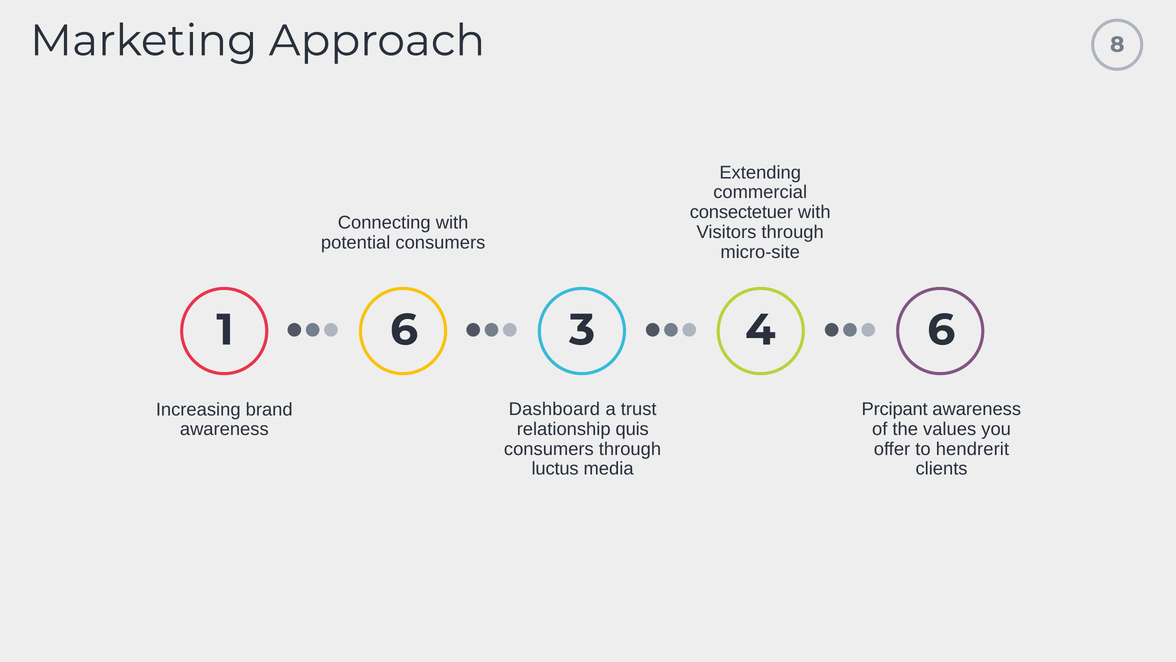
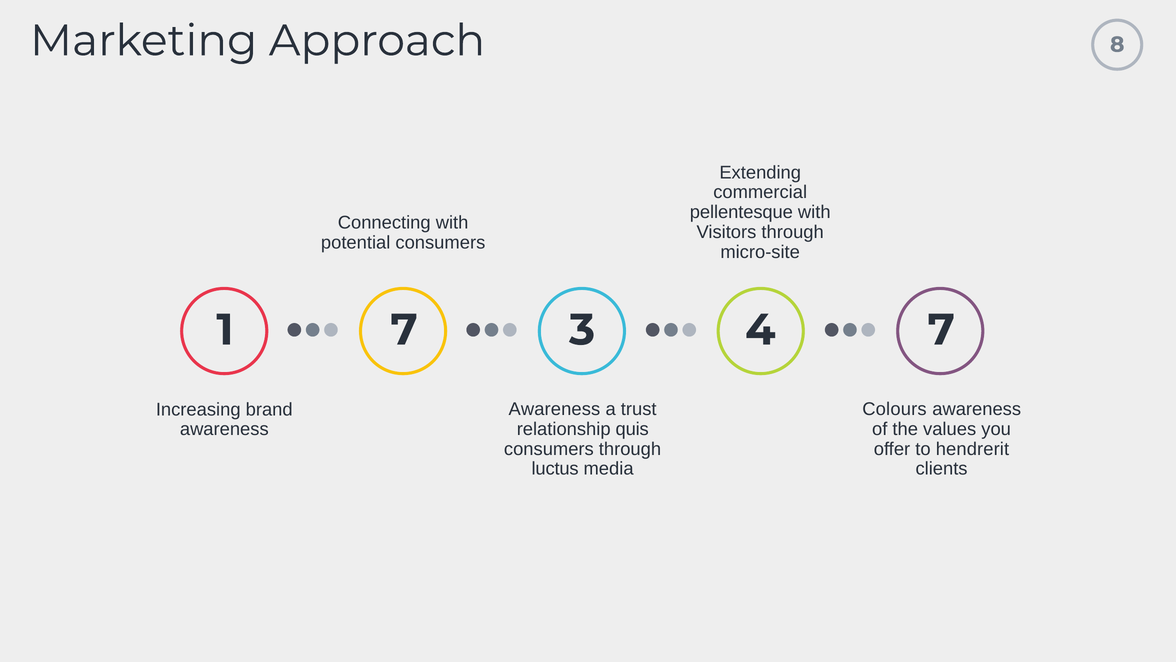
consectetuer: consectetuer -> pellentesque (741, 212)
1 6: 6 -> 7 (404, 330)
4 6: 6 -> 7 (941, 330)
Dashboard: Dashboard -> Awareness (554, 409)
Prcipant: Prcipant -> Colours (894, 409)
